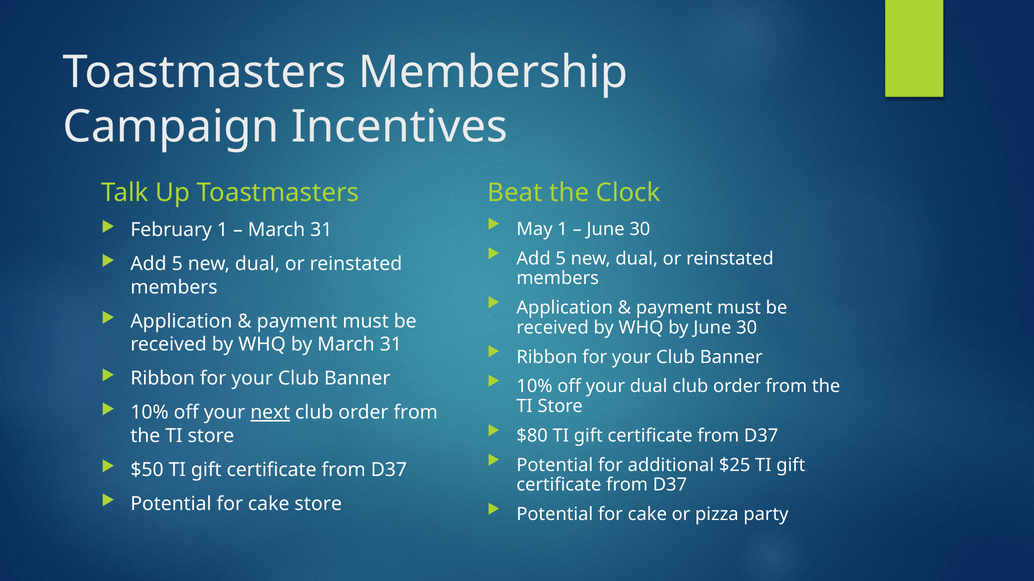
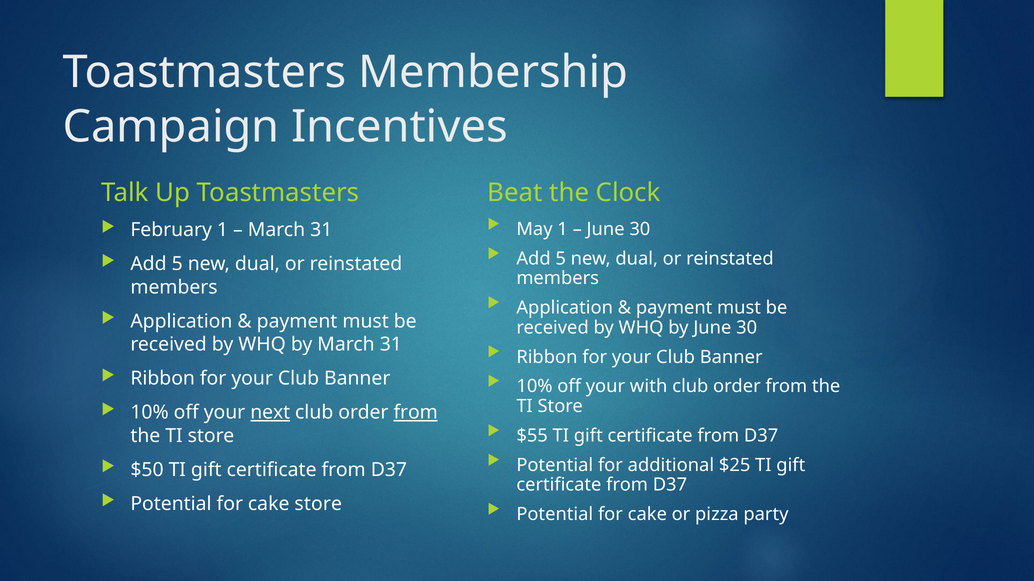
your dual: dual -> with (649, 387)
from underline: none -> present (416, 413)
$80: $80 -> $55 (532, 436)
